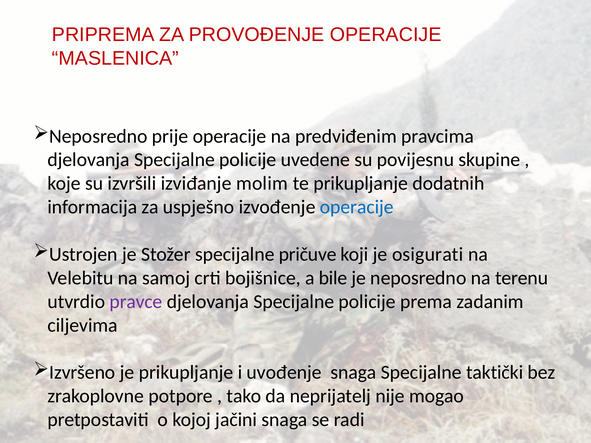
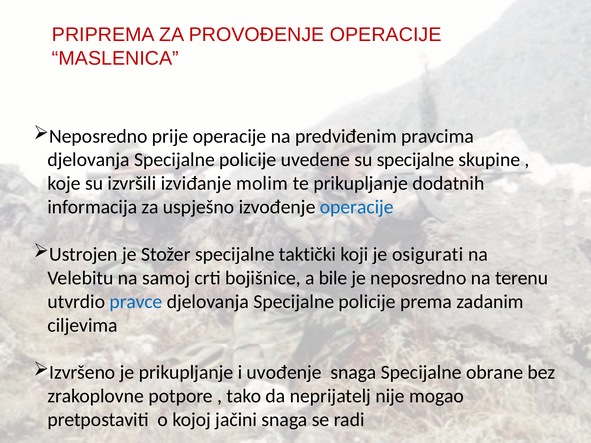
su povijesnu: povijesnu -> specijalne (416, 160)
pričuve: pričuve -> taktički (308, 254)
pravce colour: purple -> blue (136, 302)
taktički: taktički -> obrane (495, 373)
